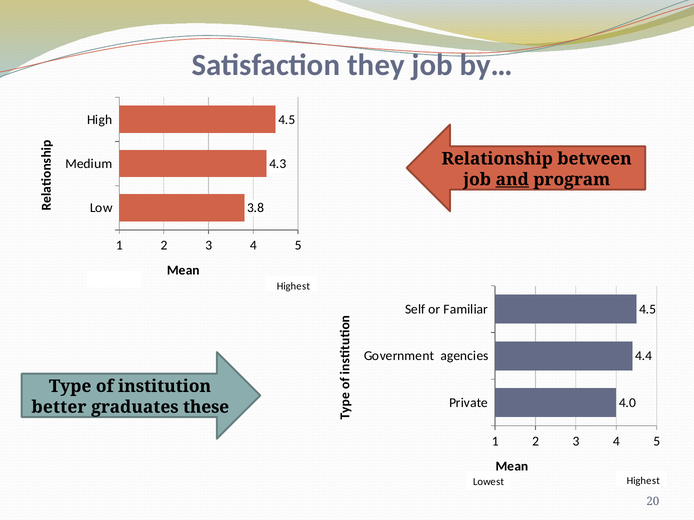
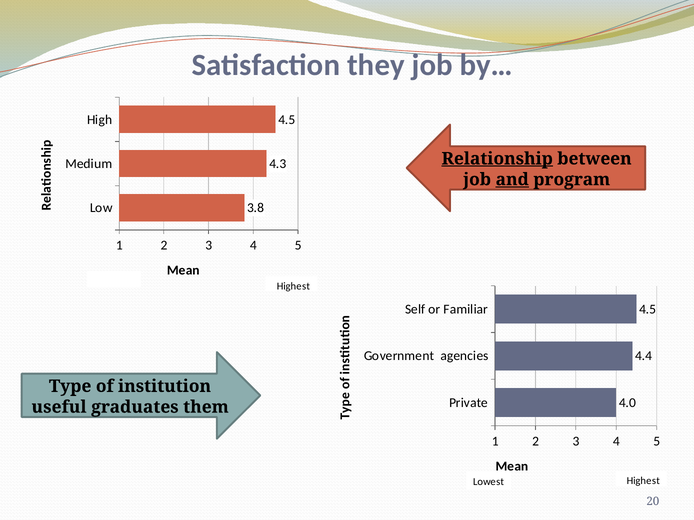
Relationship underline: none -> present (497, 159)
better: better -> useful (59, 407)
these: these -> them (206, 407)
